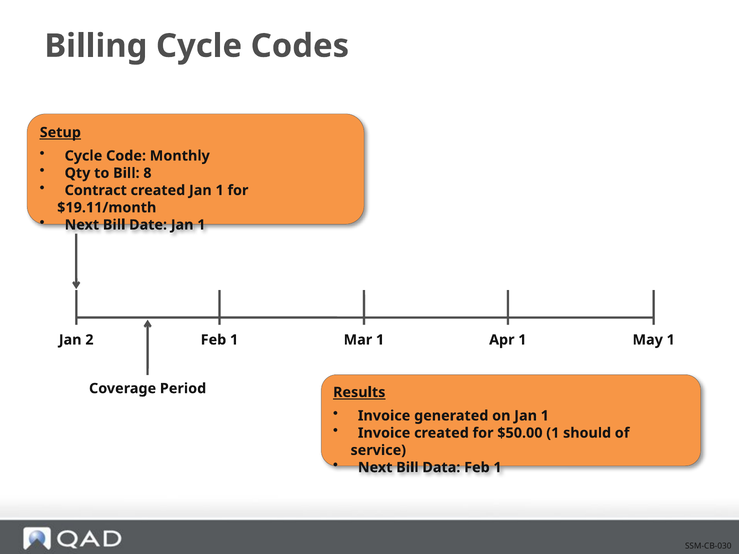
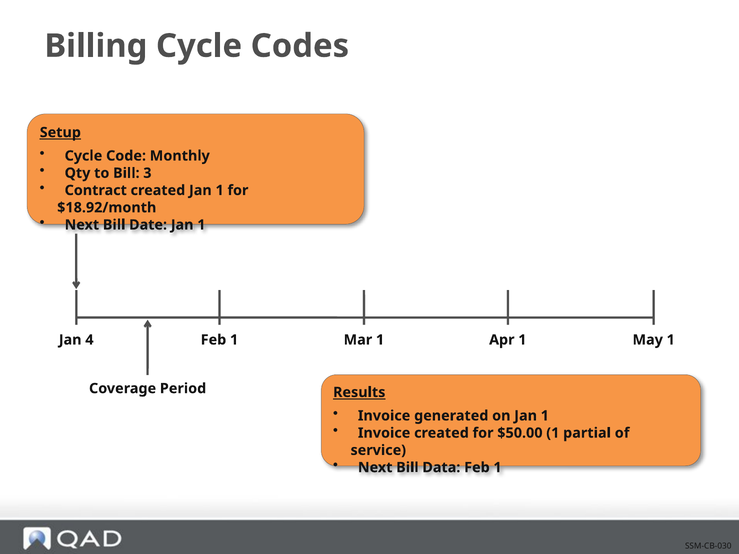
8: 8 -> 3 (147, 173)
$19.11/month: $19.11/month -> $18.92/month (107, 208)
2: 2 -> 4 (89, 340)
should: should -> partial (587, 433)
